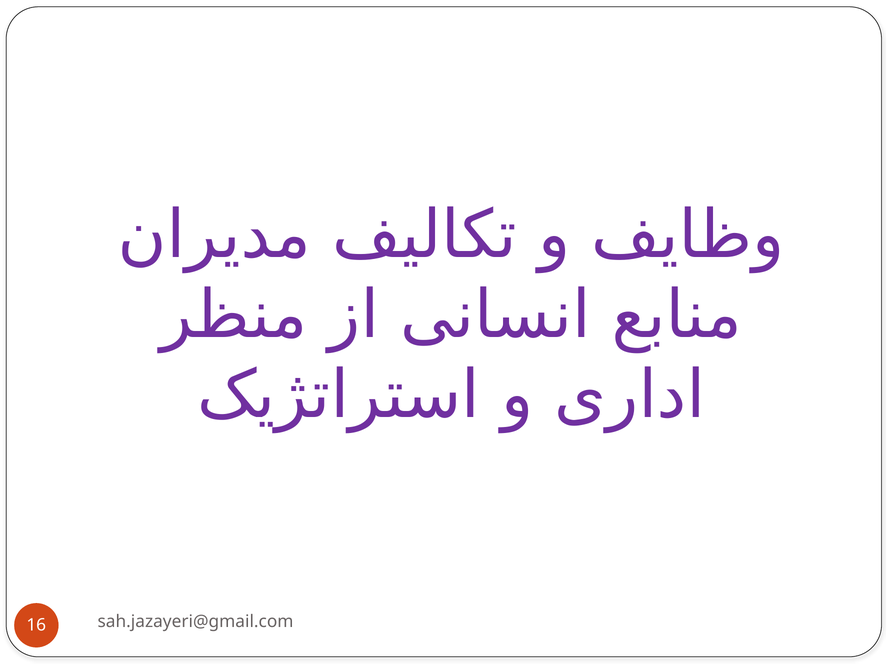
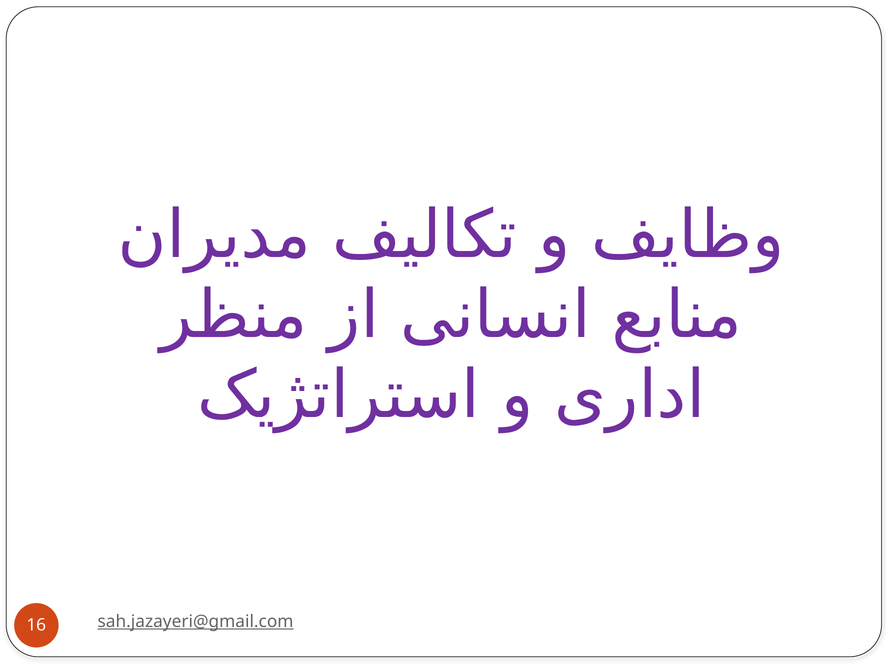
sah.jazayeri@gmail.com underline: none -> present (196, 621)
